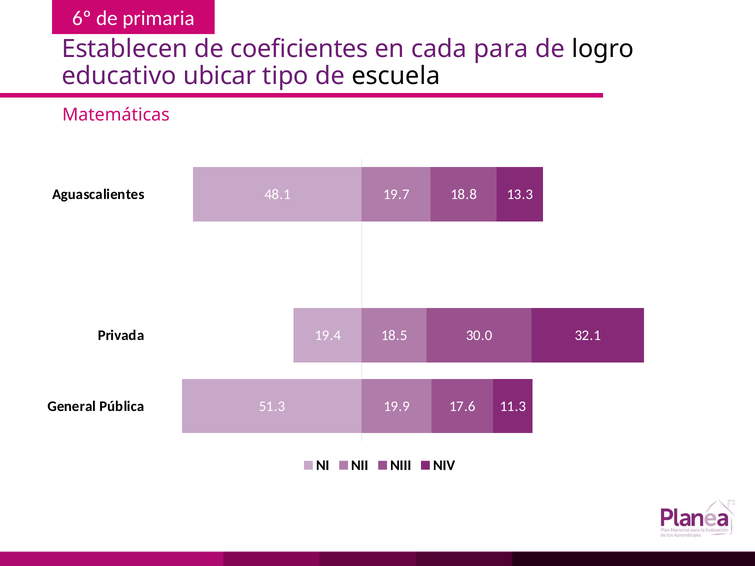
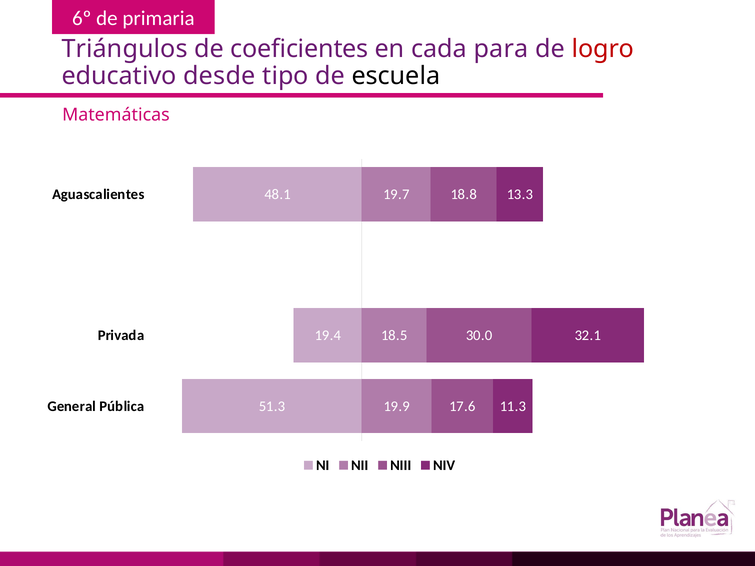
Establecen: Establecen -> Triángulos (125, 49)
logro colour: black -> red (603, 49)
ubicar: ubicar -> desde (219, 76)
